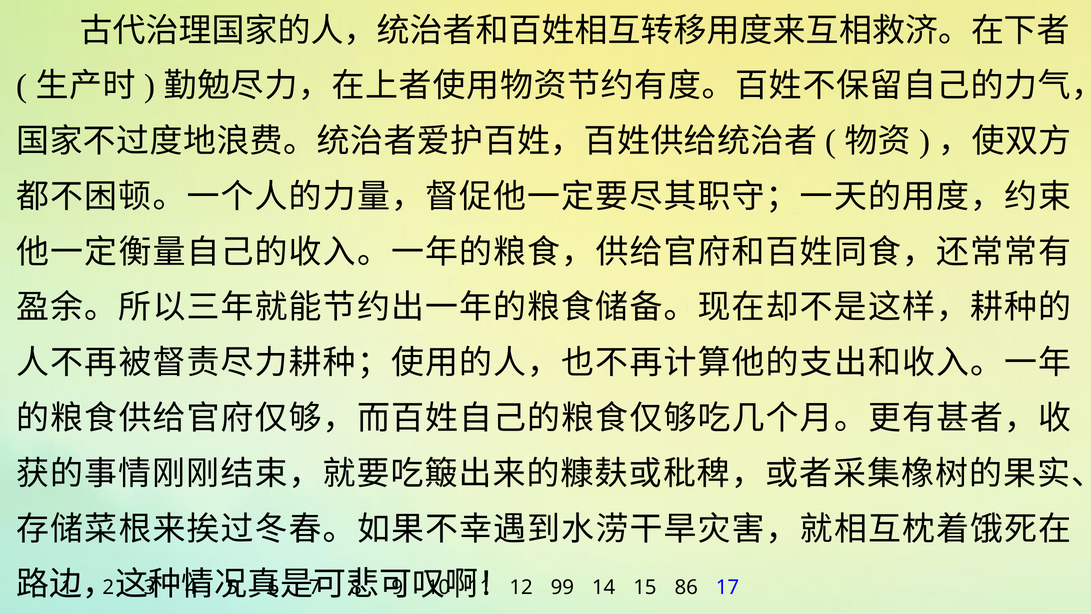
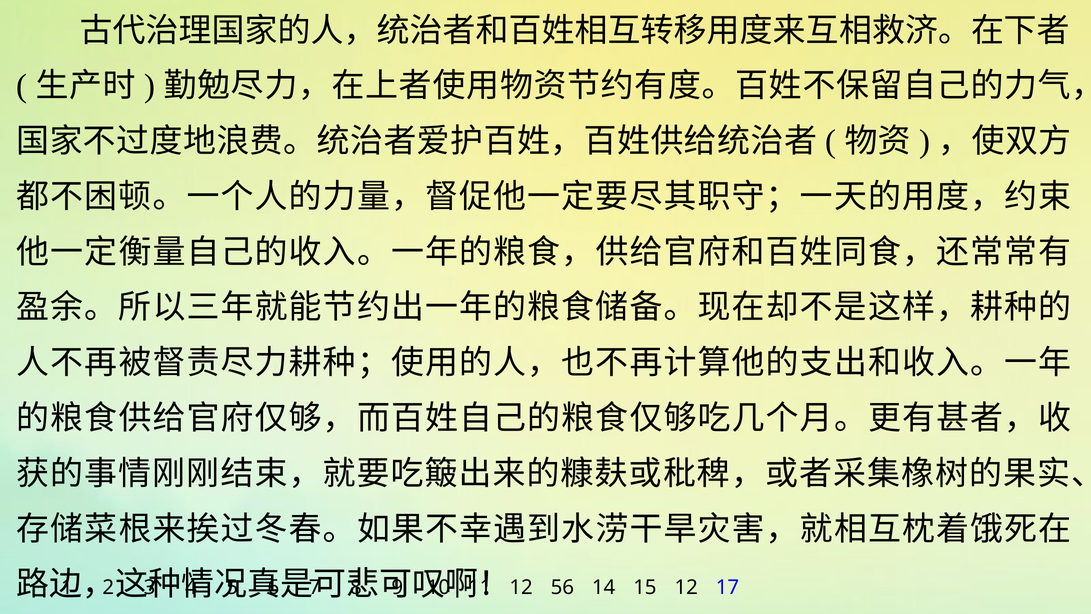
99: 99 -> 56 (562, 587)
15 86: 86 -> 12 (686, 587)
